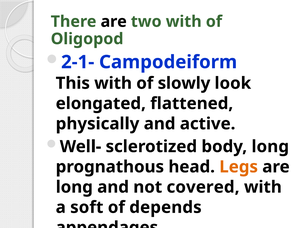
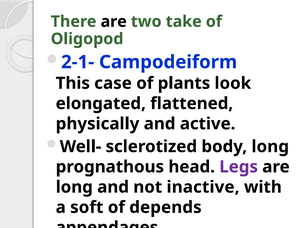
two with: with -> take (184, 22)
This with: with -> case (113, 83)
slowly: slowly -> plants (184, 83)
Legs colour: orange -> purple (239, 167)
covered: covered -> inactive (203, 187)
